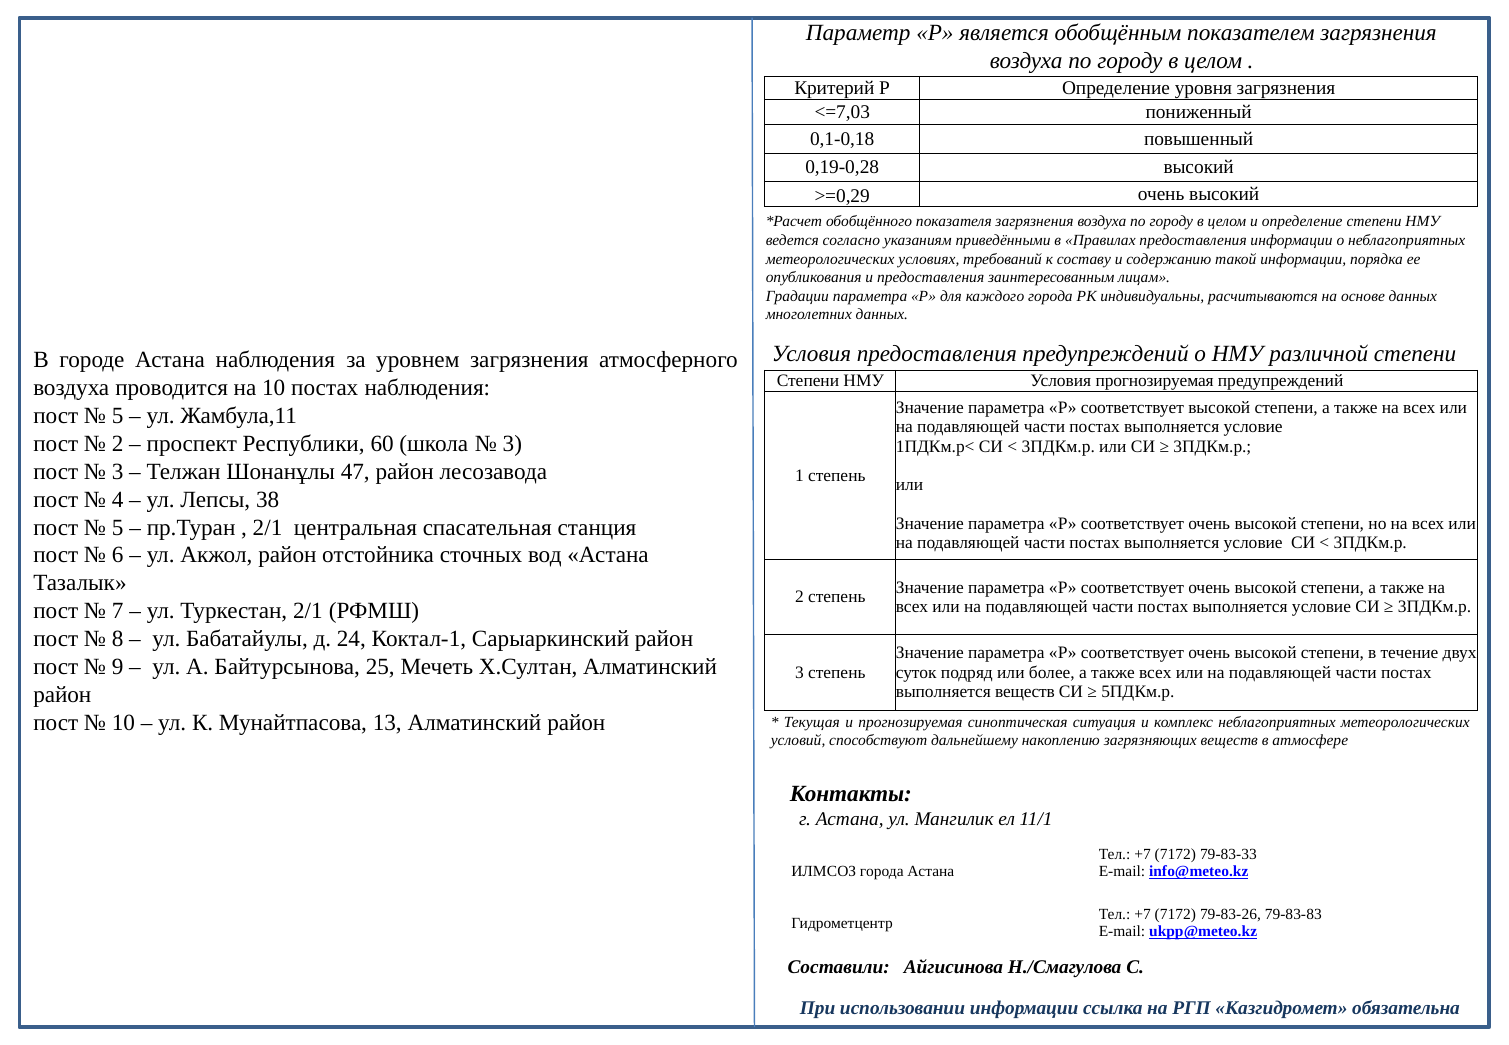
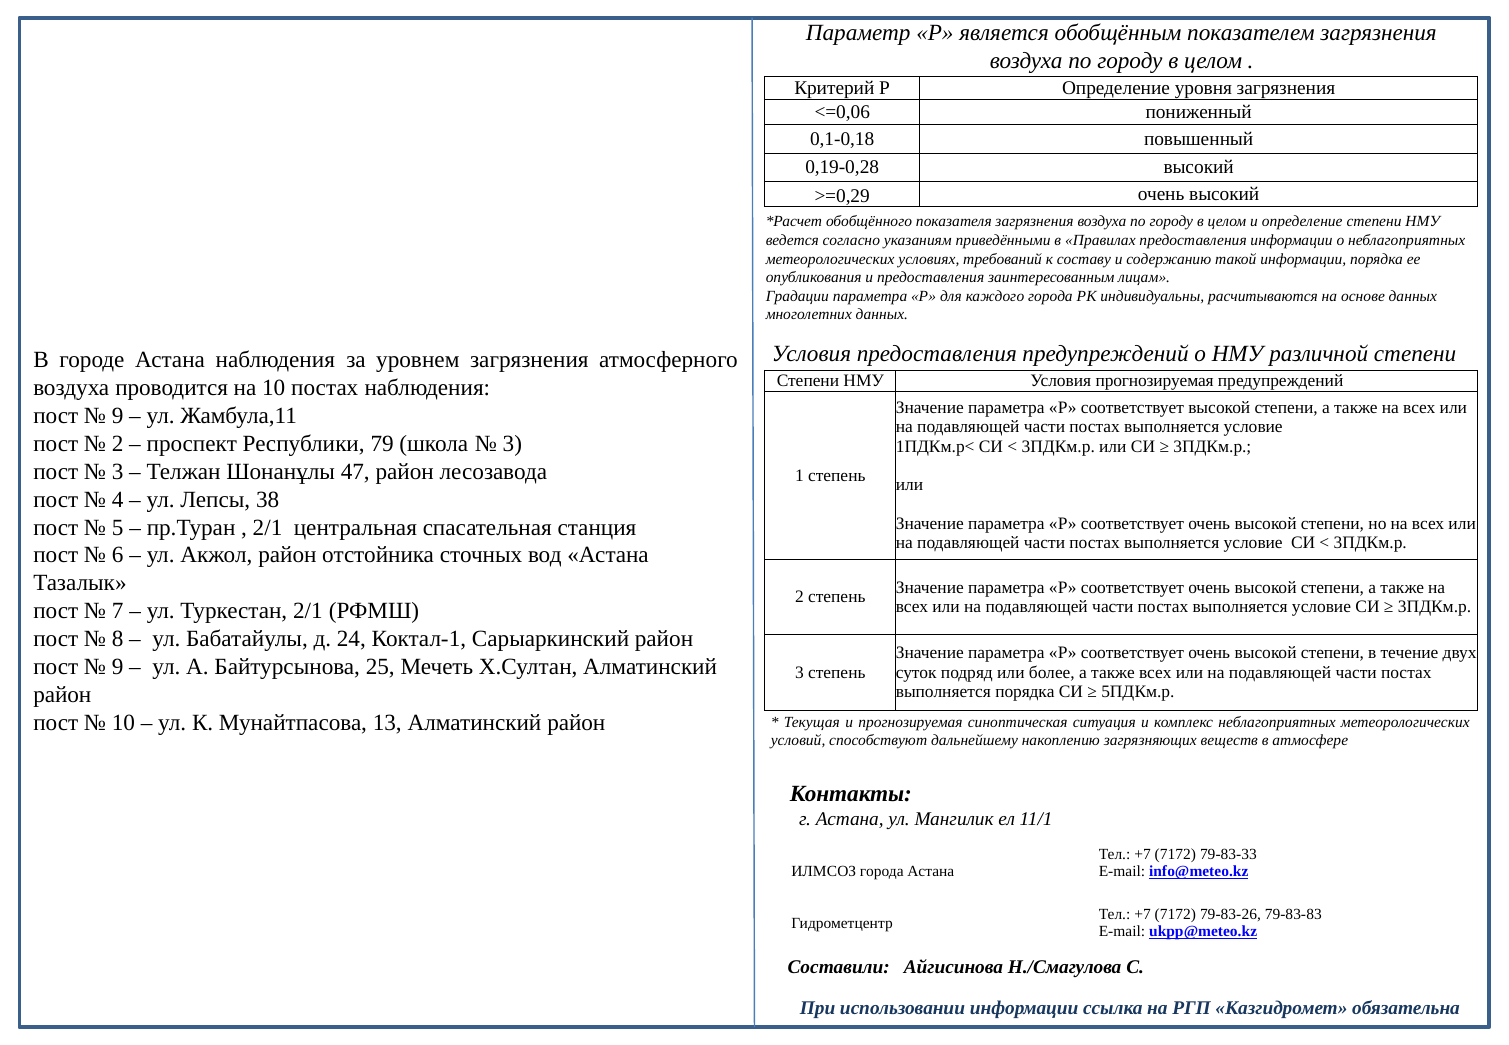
<=7,03: <=7,03 -> <=0,06 (842, 112)
5: 5 -> 9 (118, 416)
60: 60 -> 79 (382, 444)
выполняется веществ: веществ -> порядка (1025, 692)
